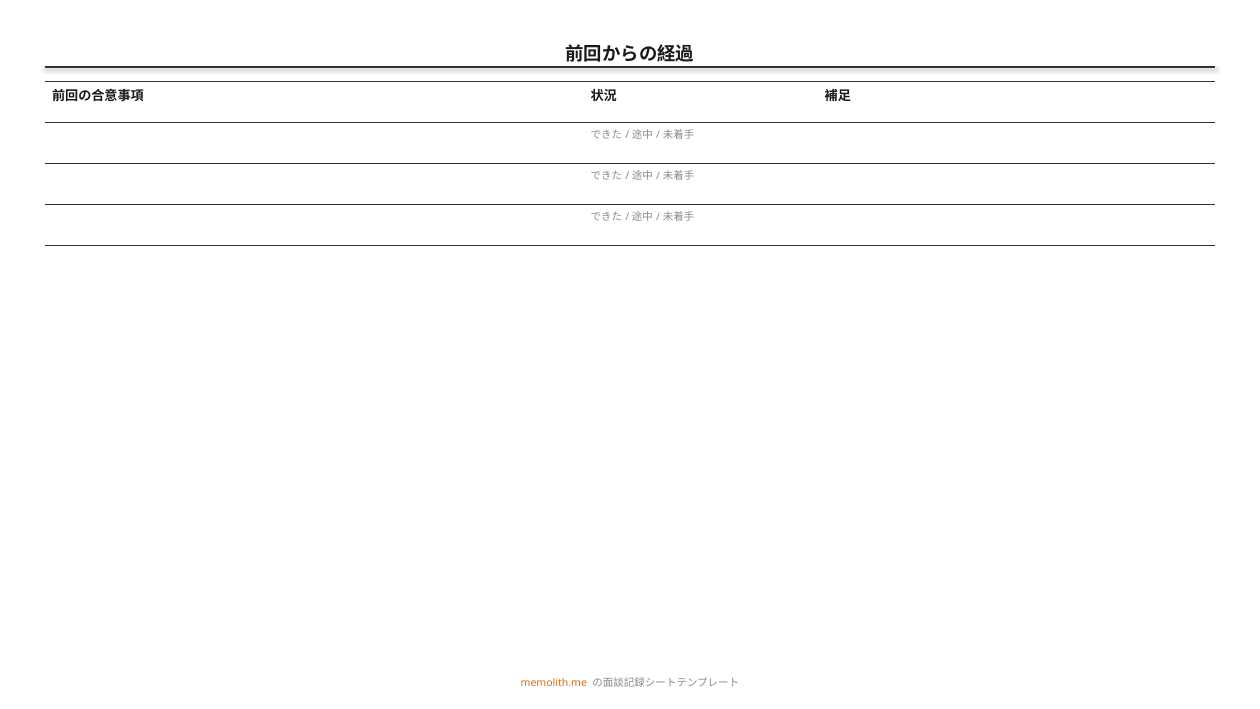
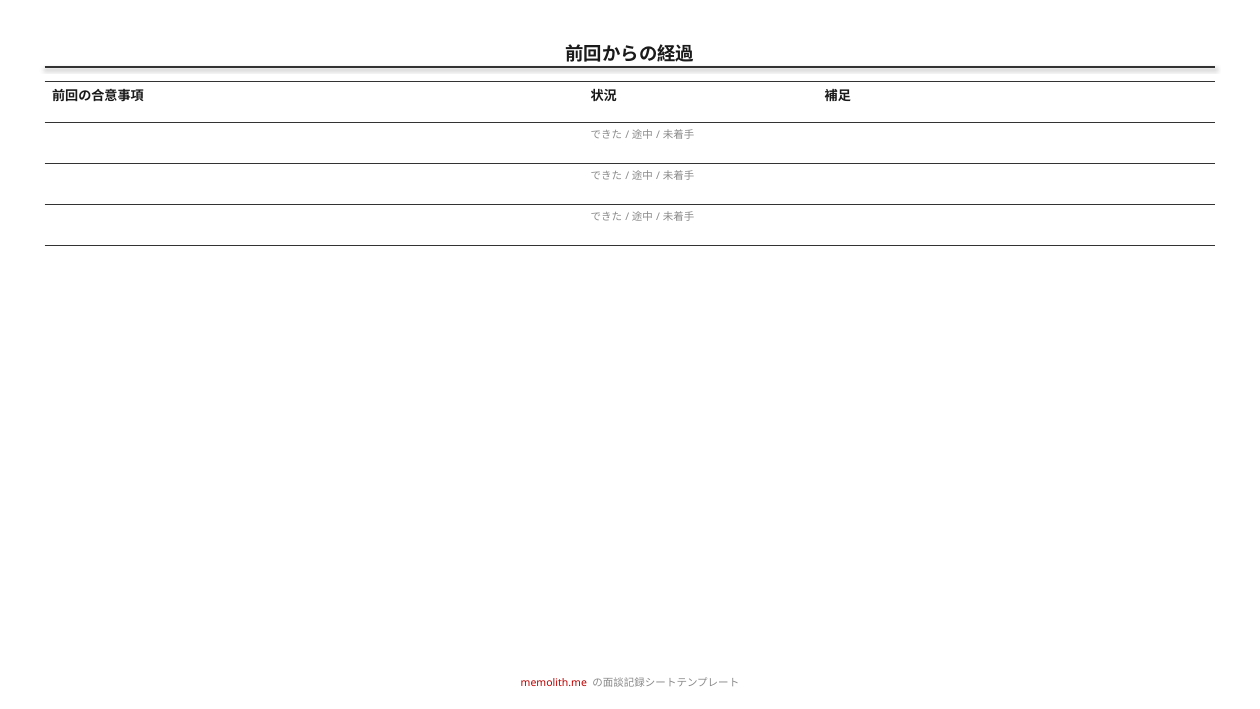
memolith.me colour: orange -> red (554, 683)
